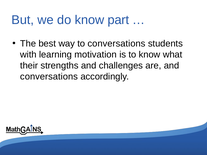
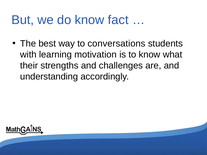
part: part -> fact (118, 20)
conversations: conversations -> understanding (49, 77)
